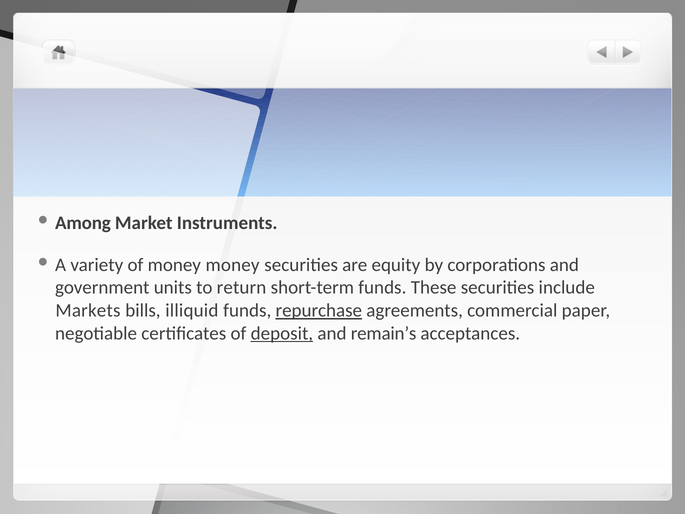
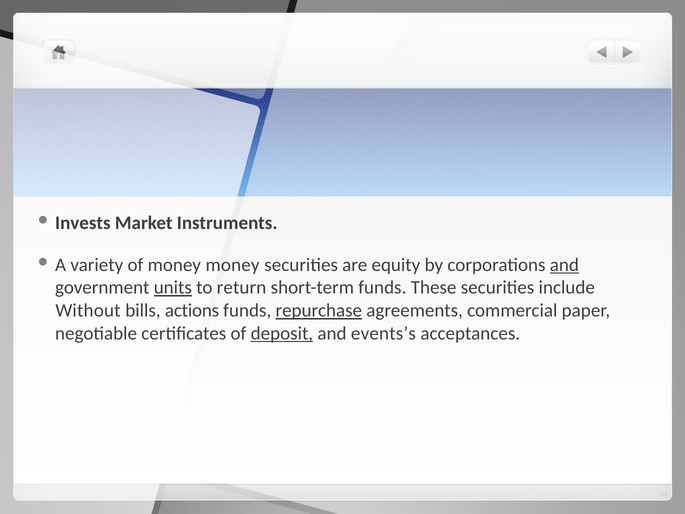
Among: Among -> Invests (83, 223)
and underline: none -> present (564, 265)
units underline: none -> present (173, 287)
Markets: Markets -> Without (88, 310)
illiquid: illiquid -> actions (192, 310)
remain’s: remain’s -> events’s (383, 333)
